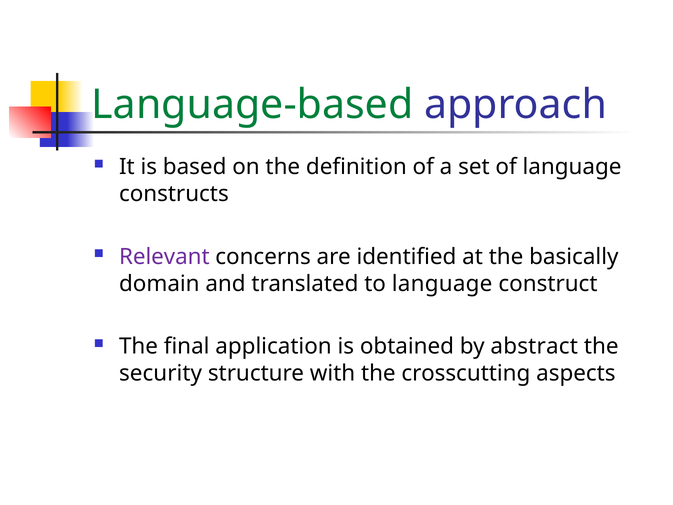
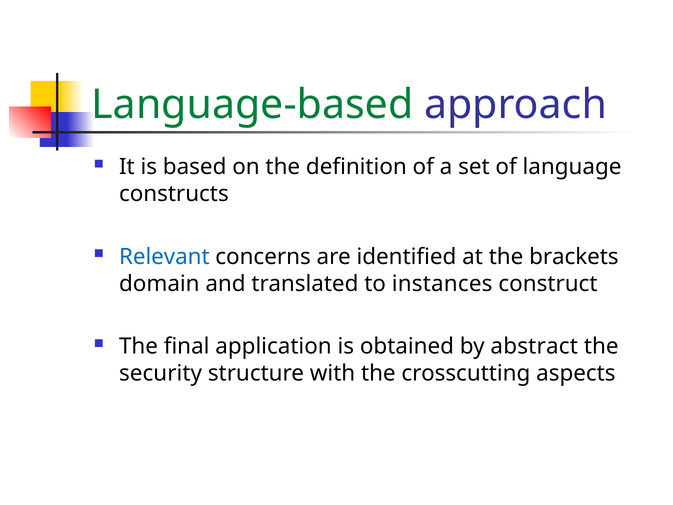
Relevant colour: purple -> blue (164, 257)
basically: basically -> brackets (574, 257)
to language: language -> instances (442, 284)
